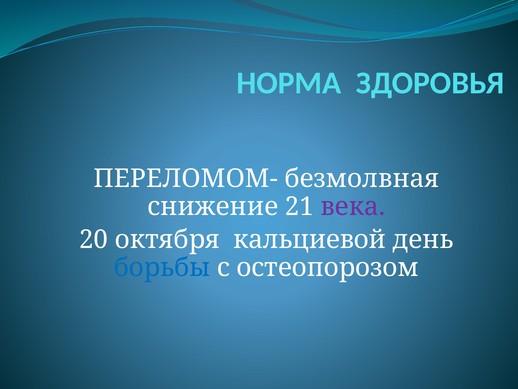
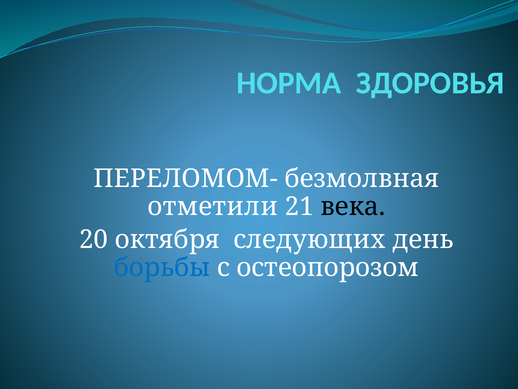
снижение: снижение -> отметили (213, 206)
века colour: purple -> black (353, 206)
кальциевой: кальциевой -> следующих (309, 239)
